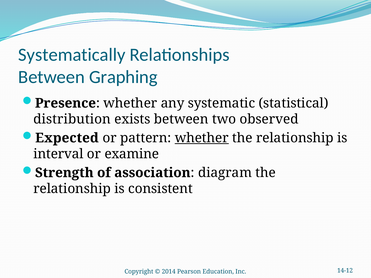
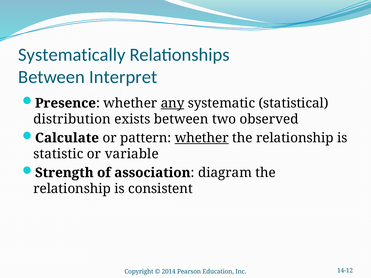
Graphing: Graphing -> Interpret (123, 77)
any underline: none -> present (173, 103)
Expected: Expected -> Calculate (67, 138)
interval: interval -> statistic (58, 154)
examine: examine -> variable (132, 154)
